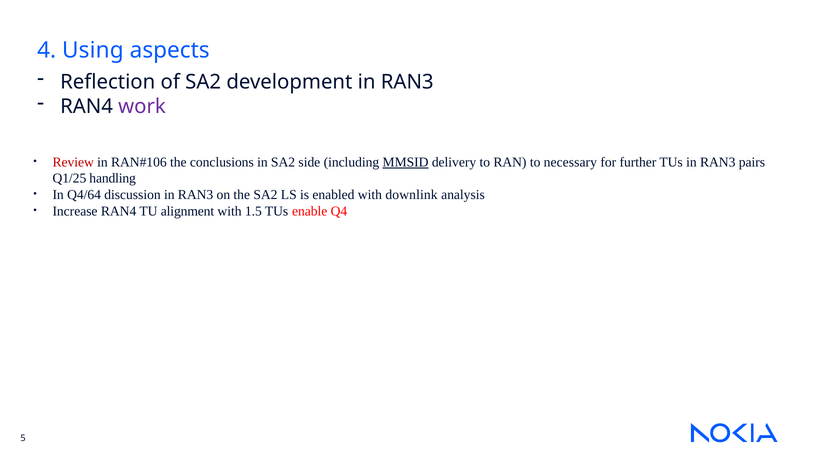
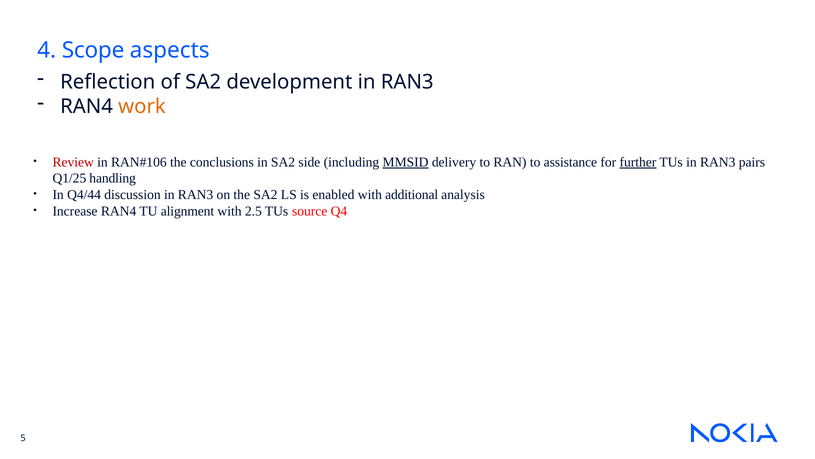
Using: Using -> Scope (93, 50)
work colour: purple -> orange (142, 106)
necessary: necessary -> assistance (570, 162)
further underline: none -> present (638, 162)
Q4/64: Q4/64 -> Q4/44 (84, 194)
downlink: downlink -> additional (412, 194)
1.5: 1.5 -> 2.5 (253, 211)
enable: enable -> source (310, 211)
